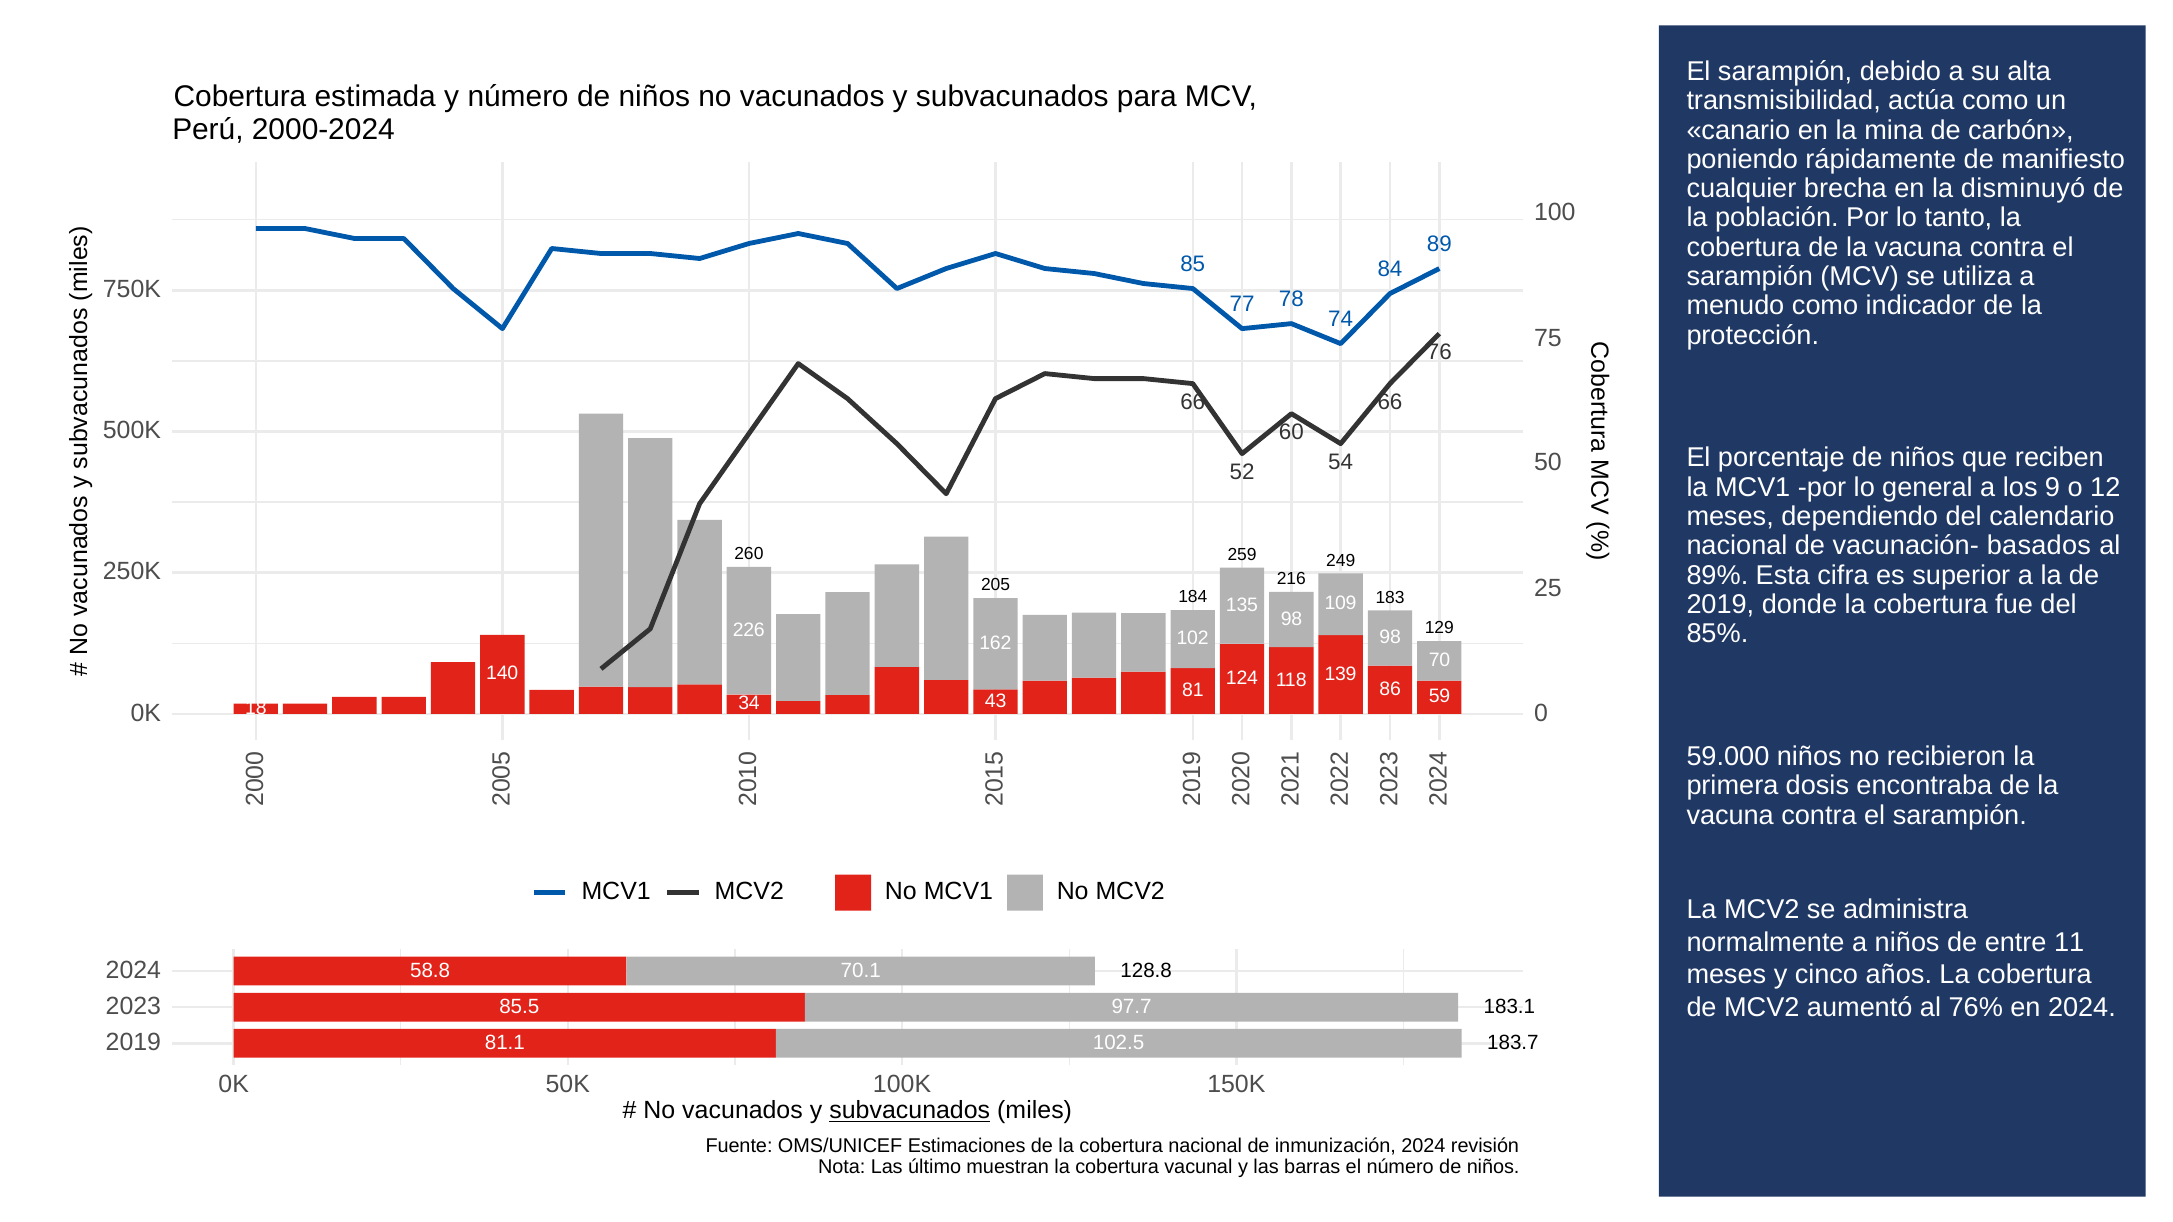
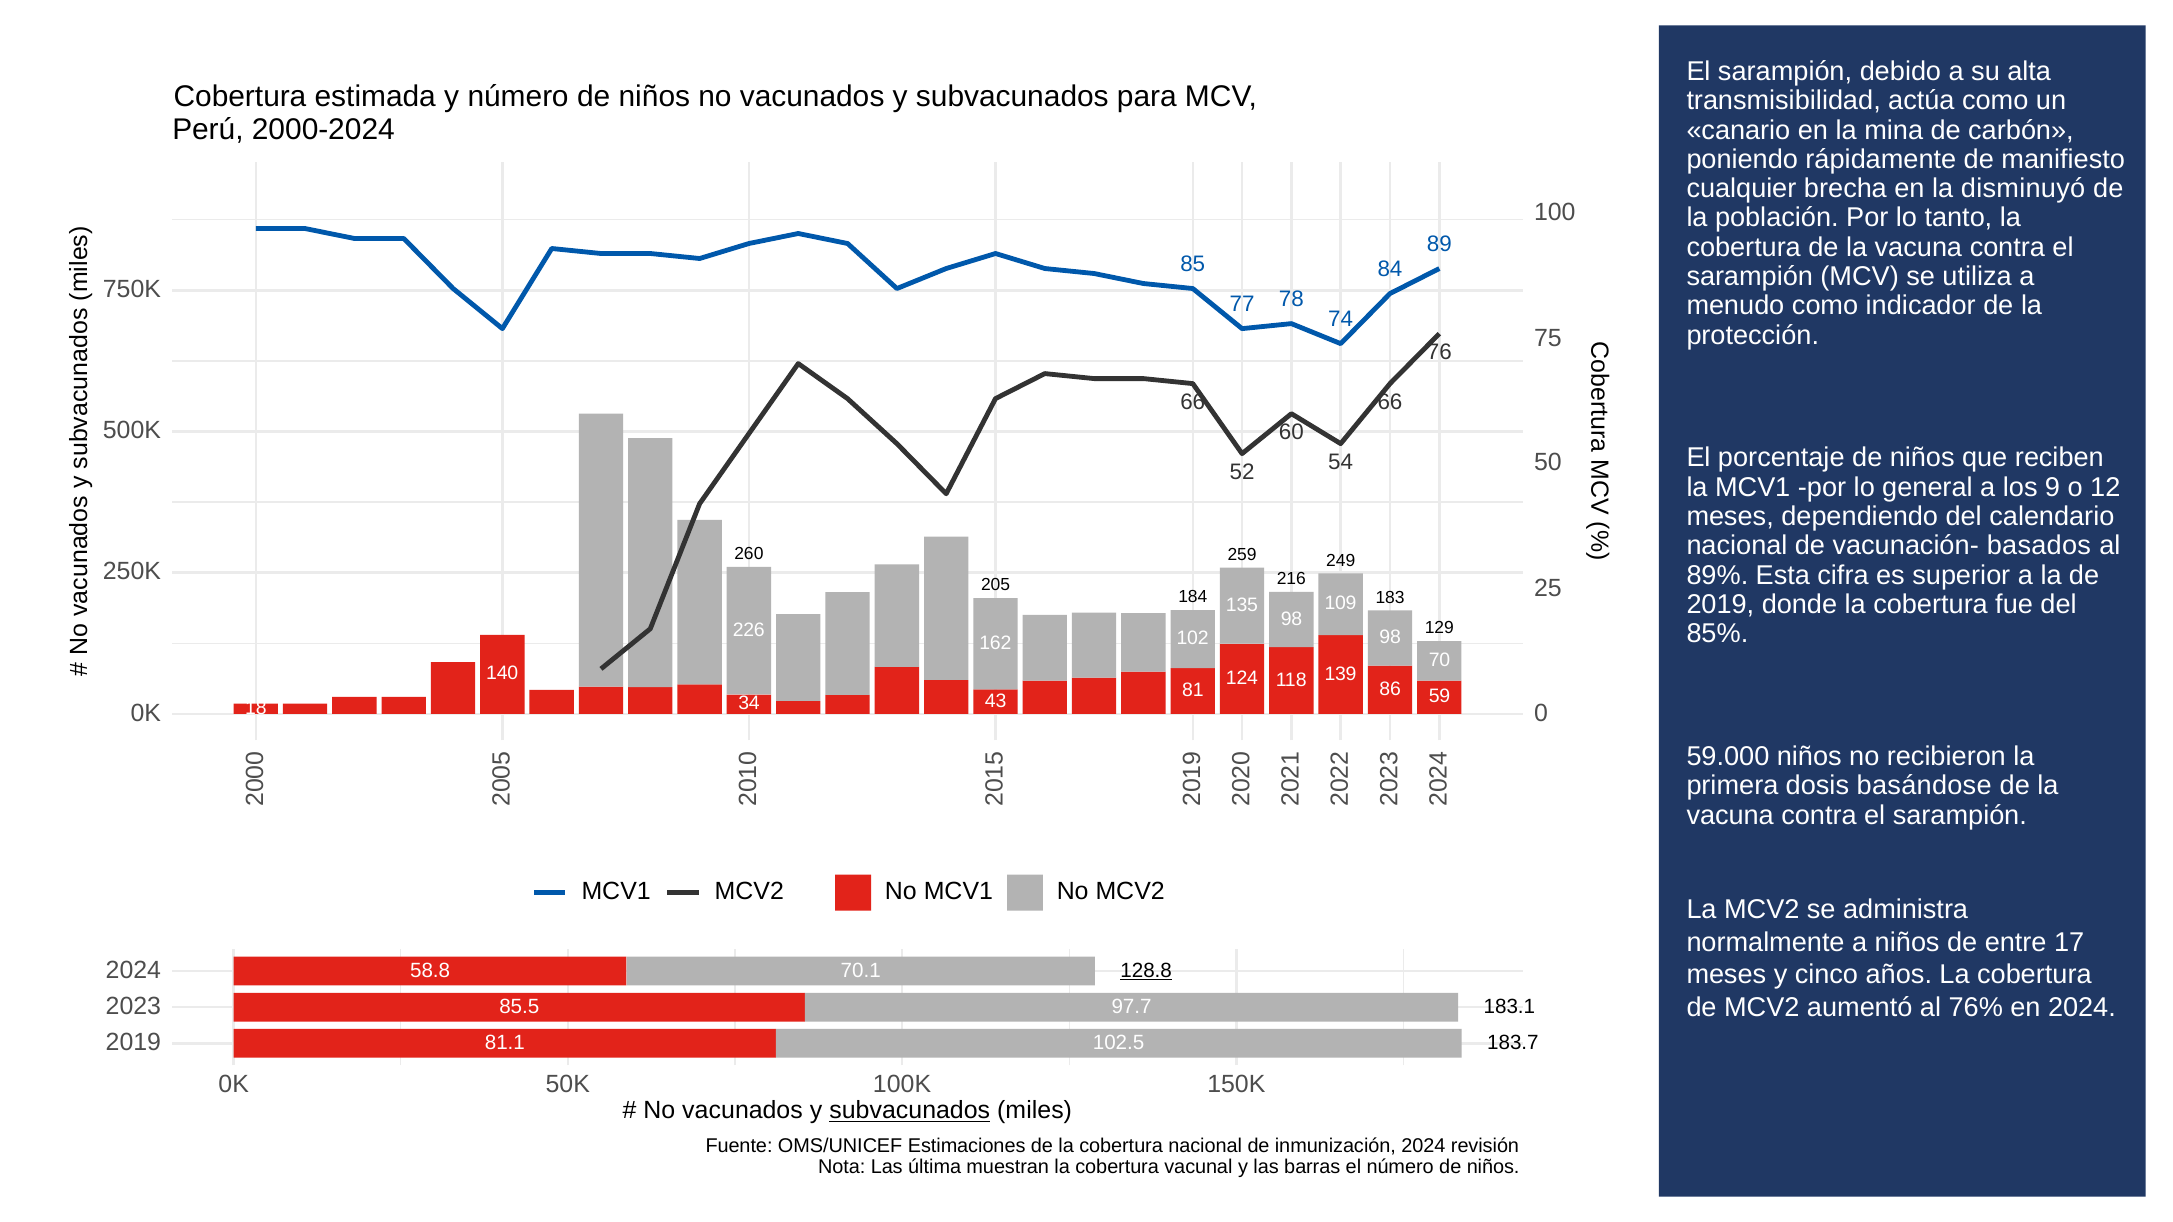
encontraba: encontraba -> basándose (1924, 786)
11: 11 -> 17 (2069, 943)
128.8 underline: none -> present (1146, 971)
último: último -> última (935, 1167)
